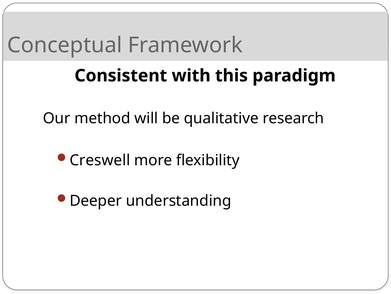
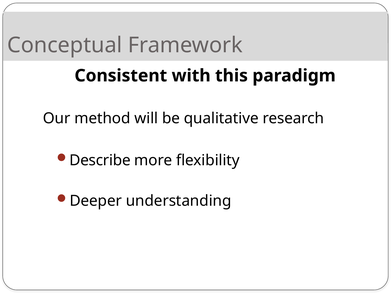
Creswell: Creswell -> Describe (100, 160)
